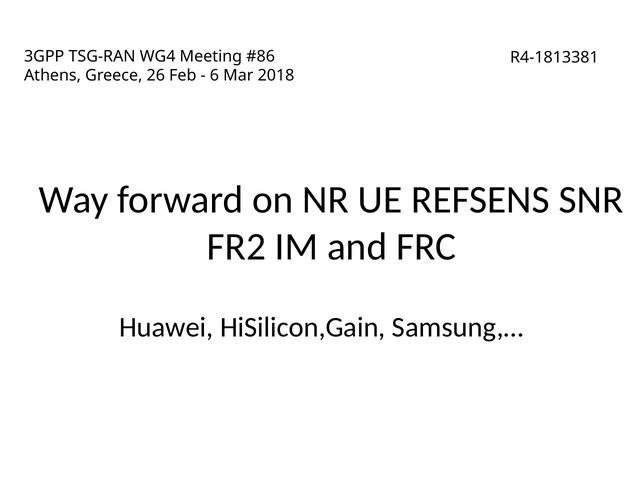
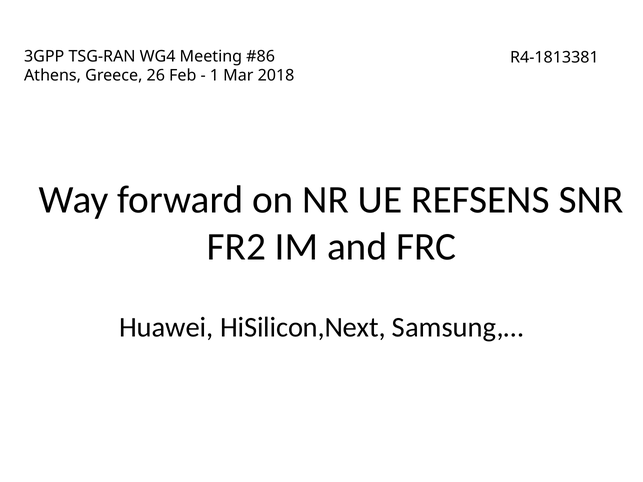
6: 6 -> 1 (214, 76)
HiSilicon,Gain: HiSilicon,Gain -> HiSilicon,Next (303, 328)
